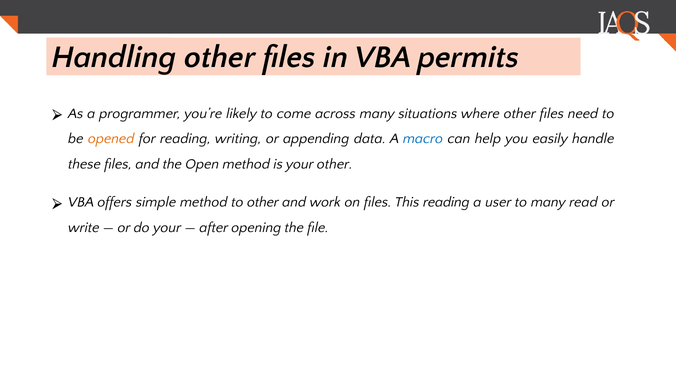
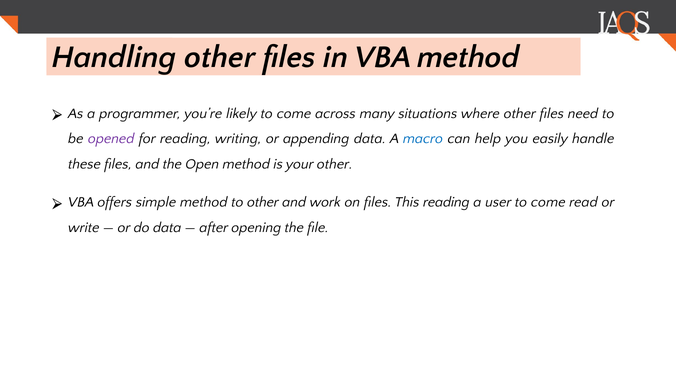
VBA permits: permits -> method (468, 57)
opened colour: orange -> purple (111, 139)
user to many: many -> come (548, 202)
do your: your -> data (167, 228)
